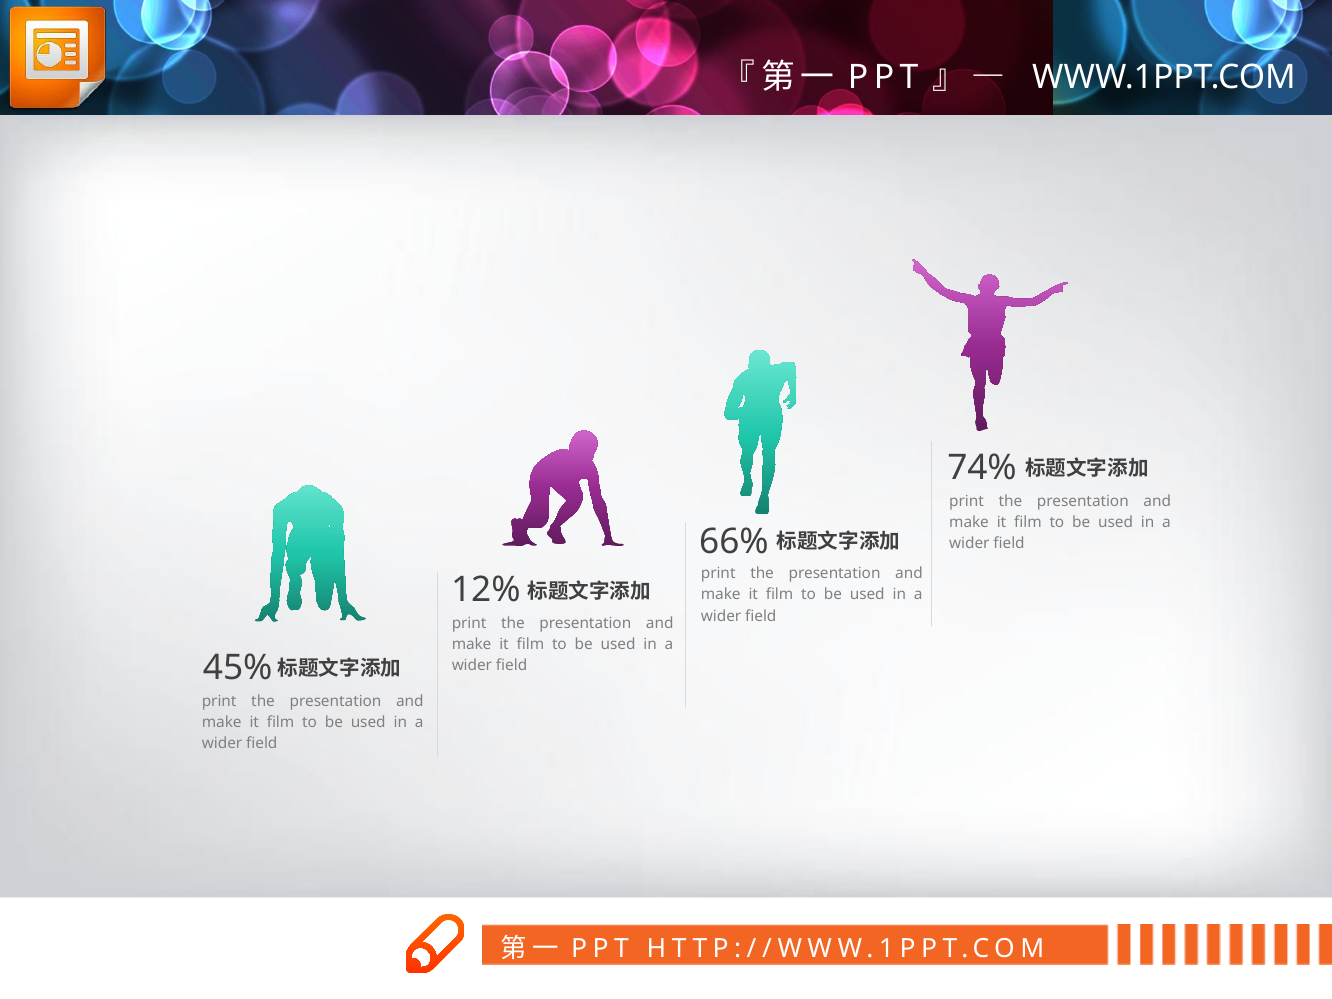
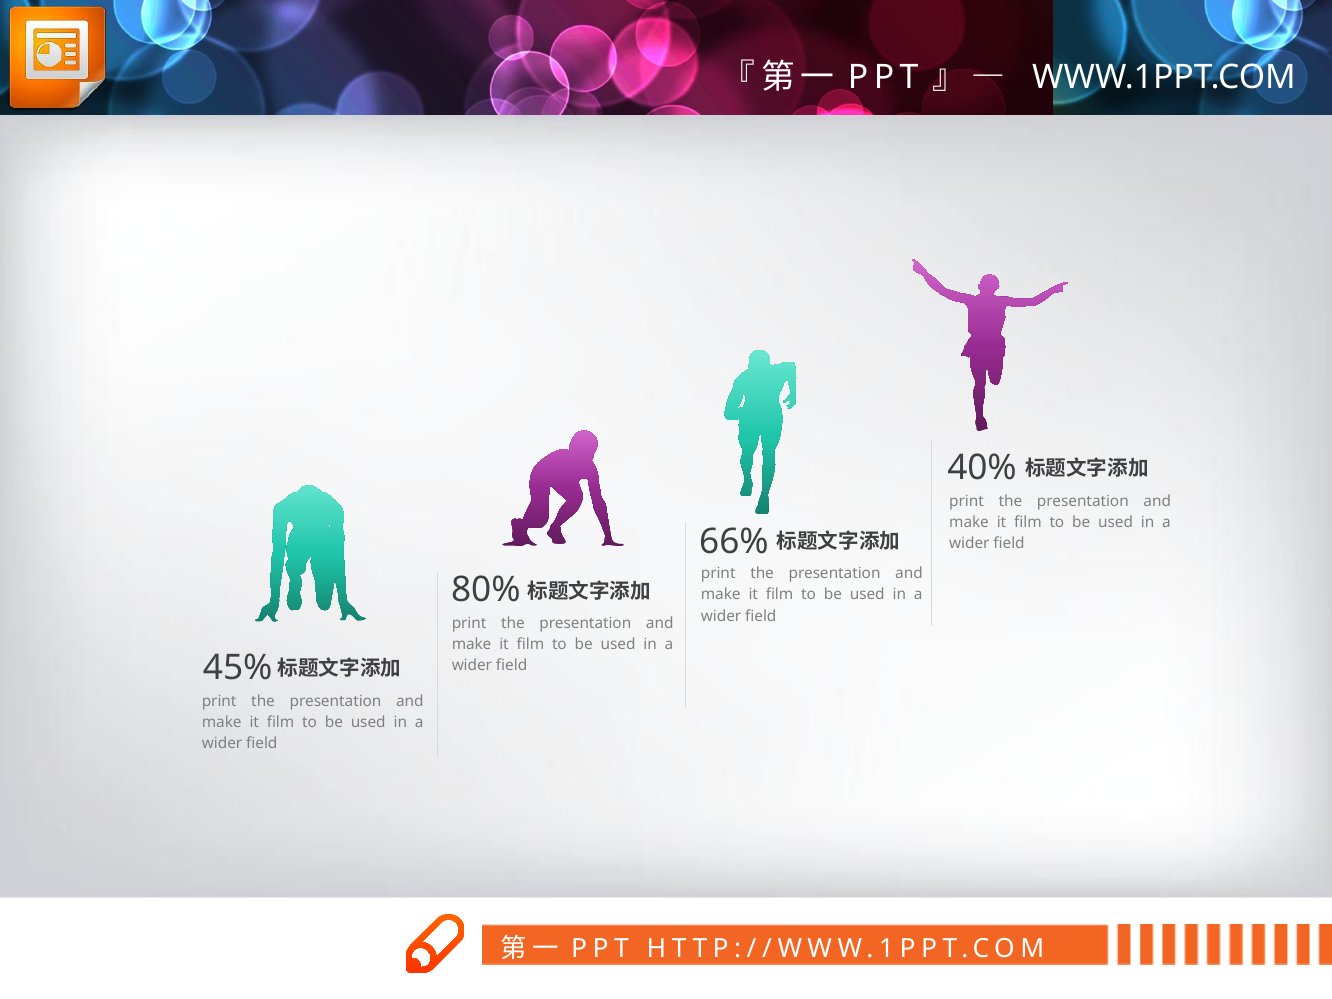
74%: 74% -> 40% (982, 467)
12%: 12% -> 80% (486, 590)
